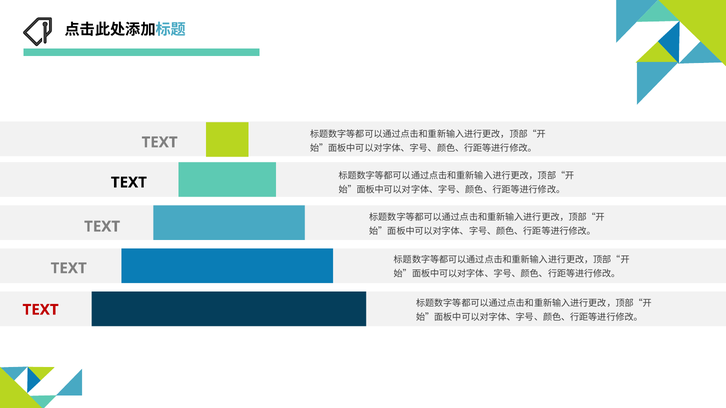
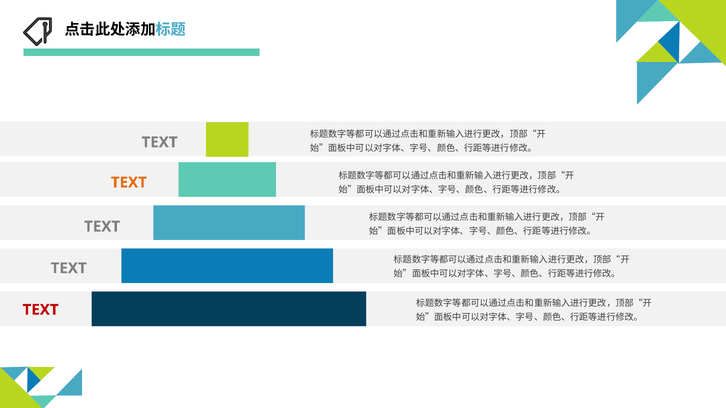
TEXT colour: black -> orange (129, 183)
